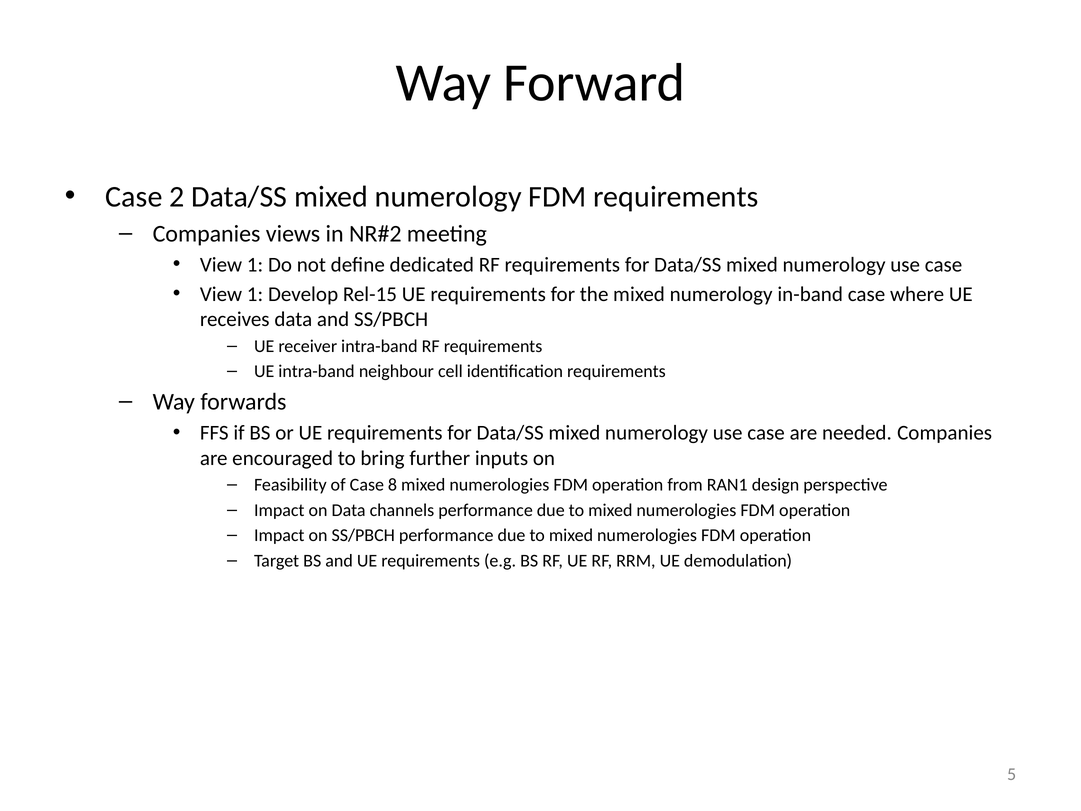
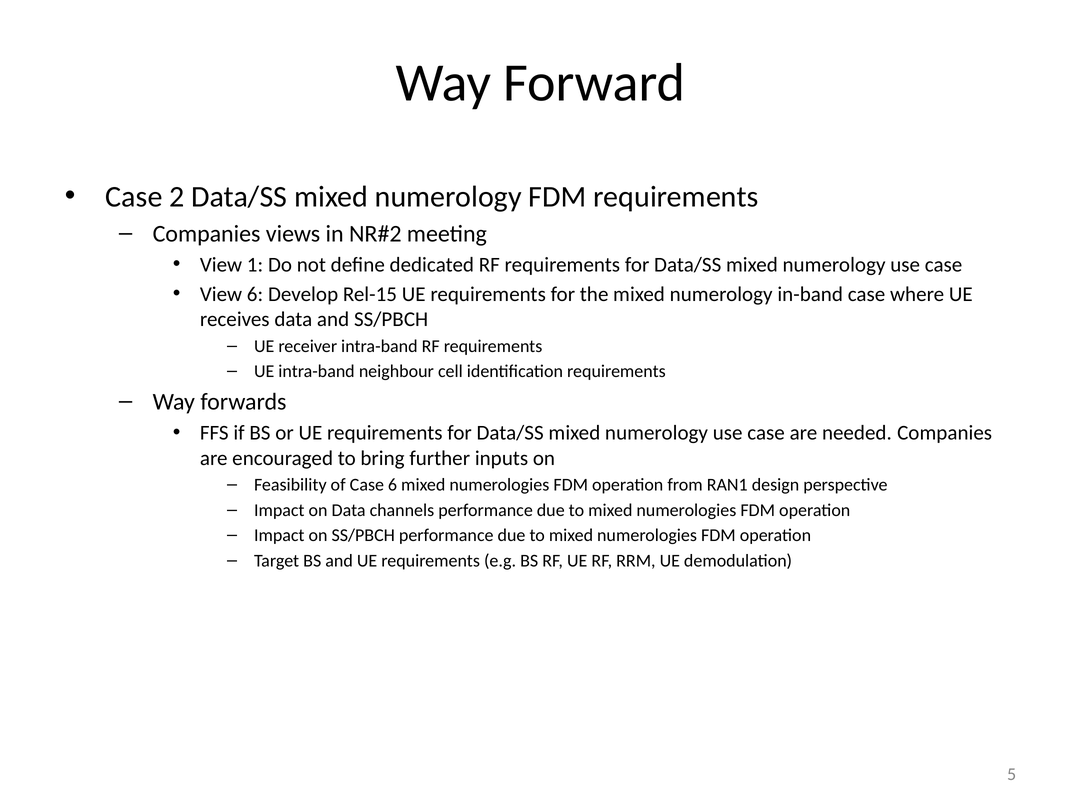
1: 1 -> 6 (255, 294)
Case 8: 8 -> 6 (393, 485)
